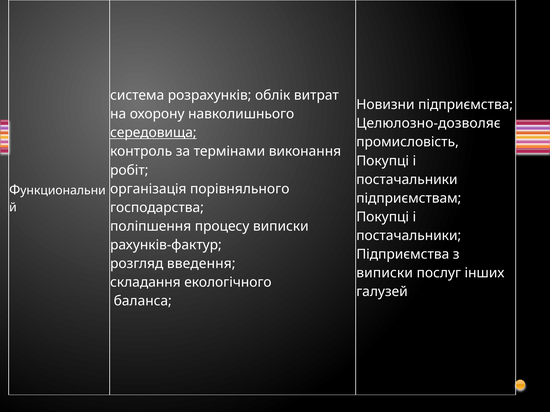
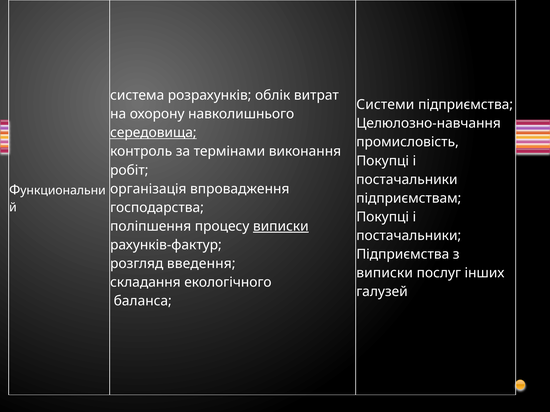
Новизни: Новизни -> Системи (385, 105)
Целюлозно-дозволяє: Целюлозно-дозволяє -> Целюлозно-навчання (429, 124)
порівняльного: порівняльного -> впровадження (240, 189)
виписки underline: none -> present (281, 226)
